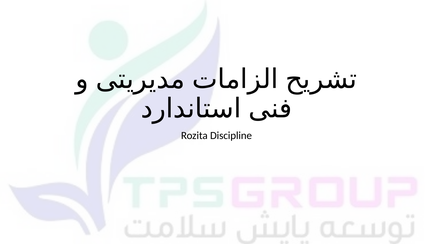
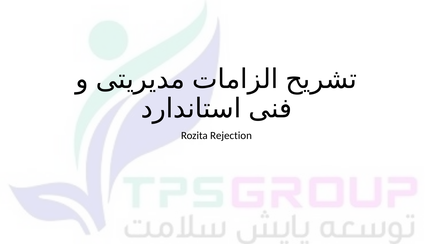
Discipline: Discipline -> Rejection (231, 135)
